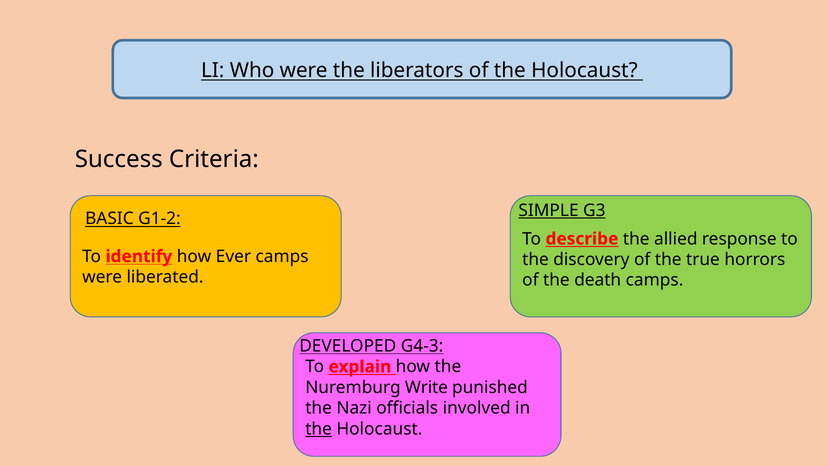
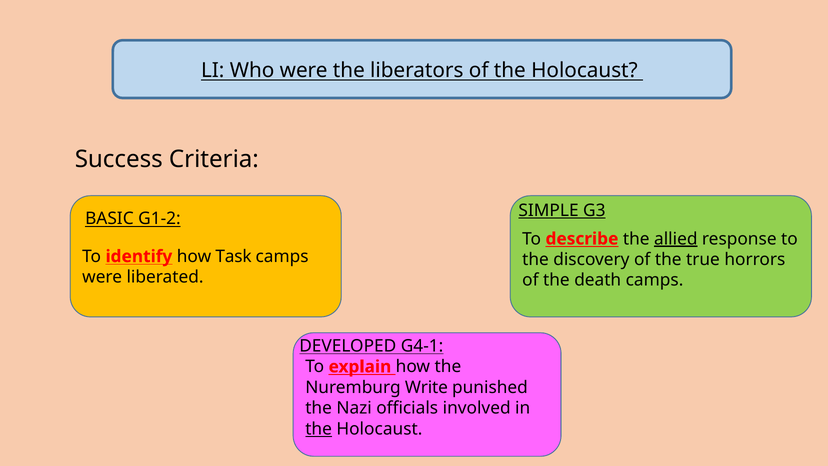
allied underline: none -> present (676, 239)
Ever: Ever -> Task (234, 256)
G4-3: G4-3 -> G4-1 (422, 346)
